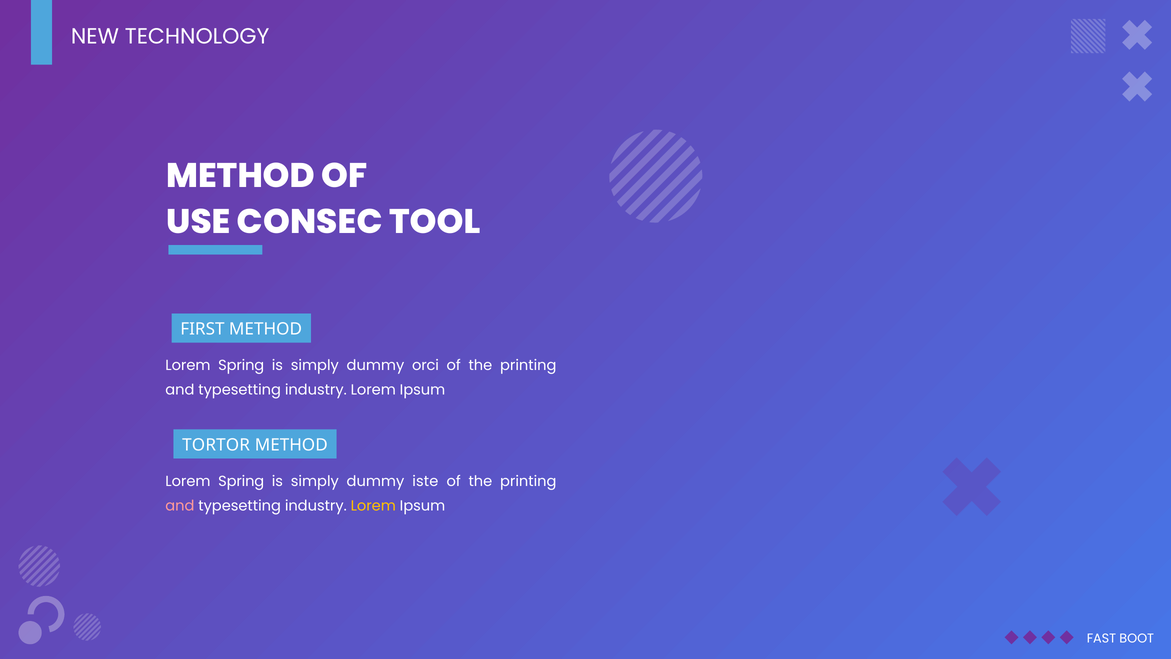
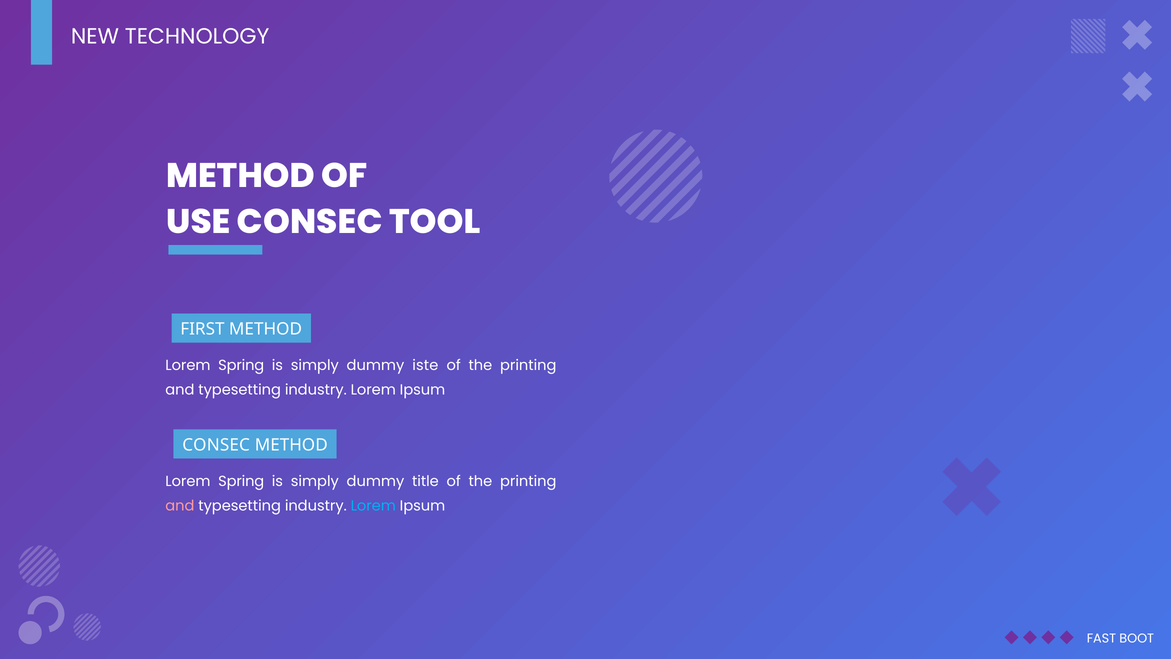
orci: orci -> iste (425, 365)
TORTOR: TORTOR -> CONSEC (216, 445)
iste: iste -> title (425, 481)
Lorem colour: yellow -> light blue (373, 506)
